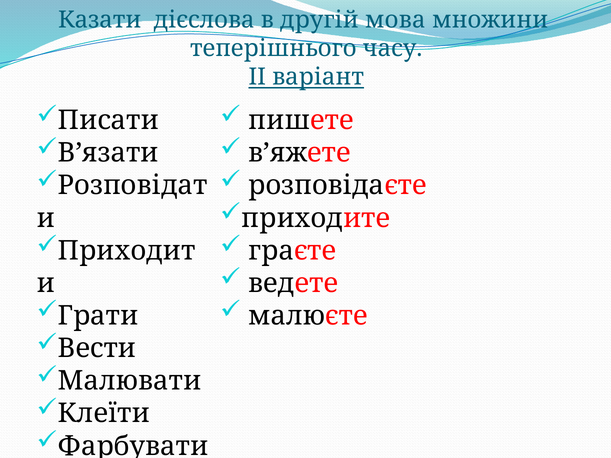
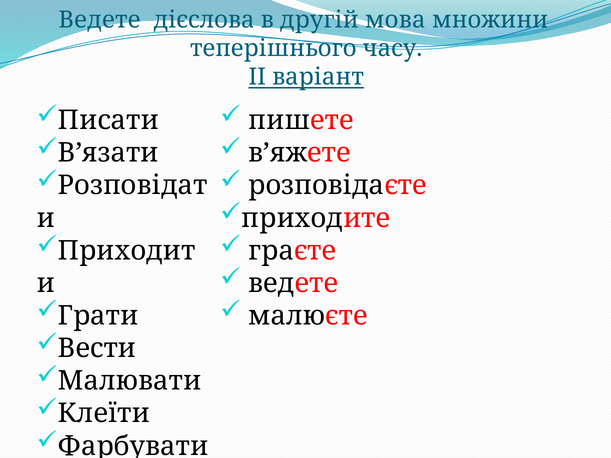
Казати: Казати -> Ведете (100, 20)
